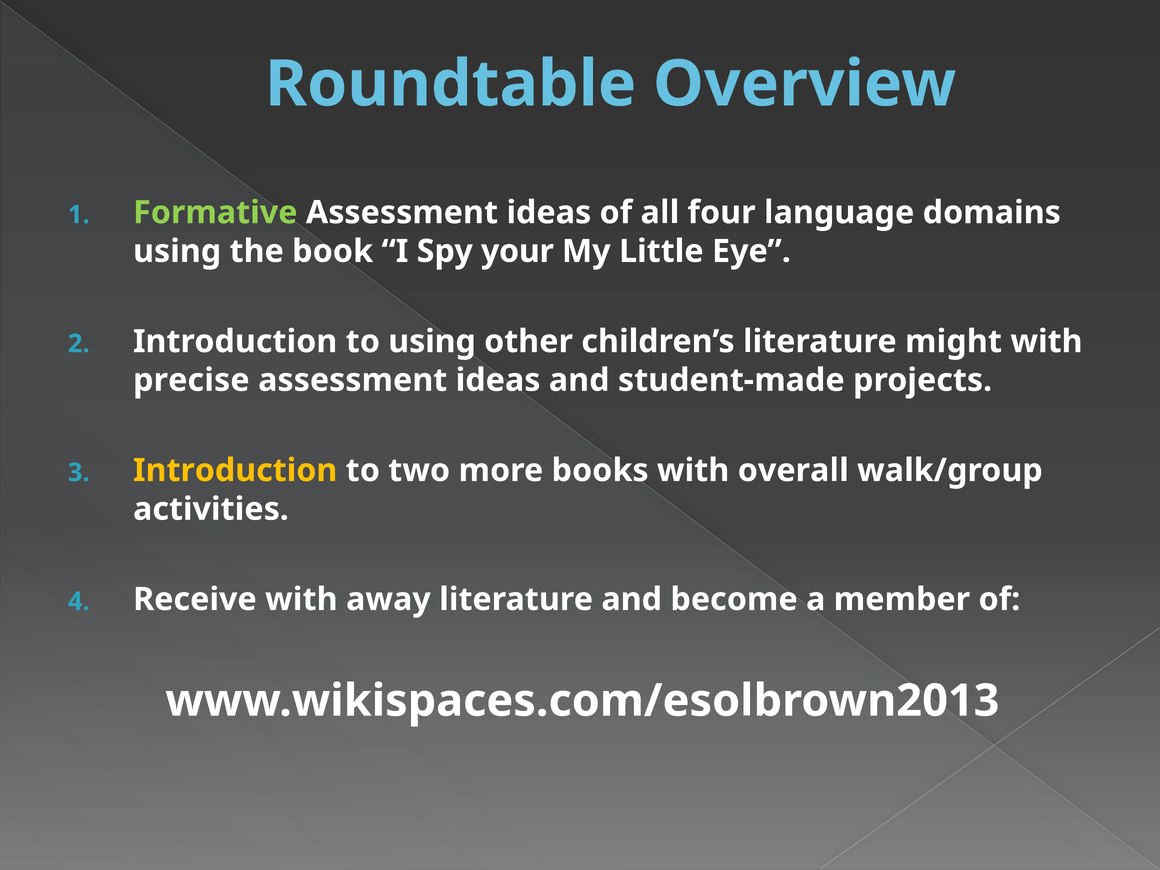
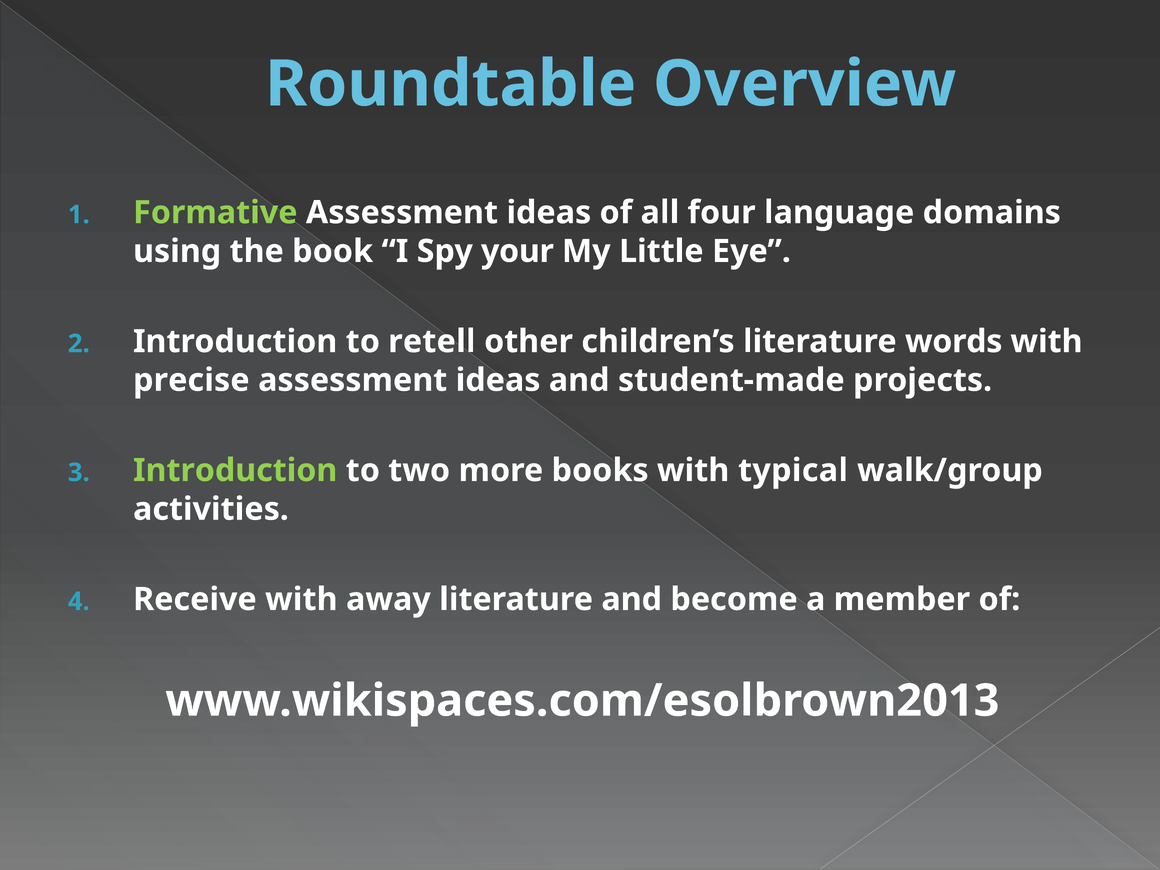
to using: using -> retell (432, 342)
might: might -> words (954, 342)
Introduction colour: yellow -> light green (235, 470)
overall: overall -> typical (793, 470)
